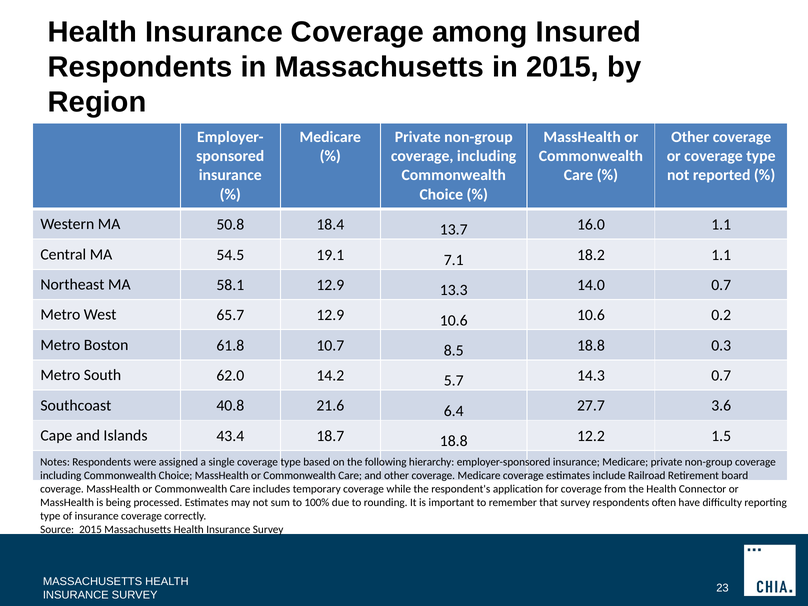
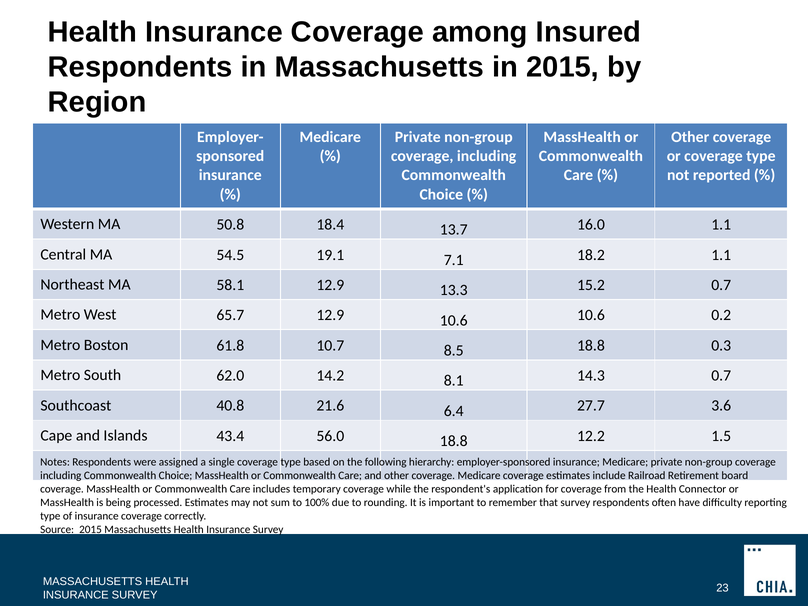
14.0: 14.0 -> 15.2 (591, 285)
5.7: 5.7 -> 8.1 (454, 381)
18.7: 18.7 -> 56.0 (330, 436)
